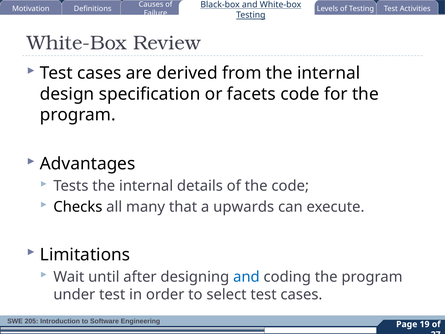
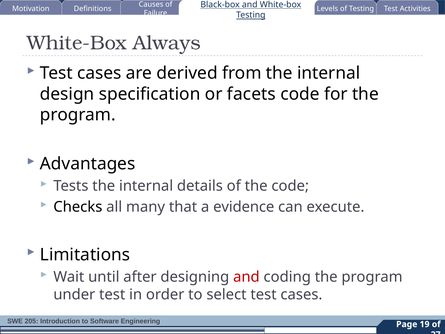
Review: Review -> Always (167, 43)
upwards: upwards -> evidence (244, 207)
and colour: blue -> red (246, 277)
